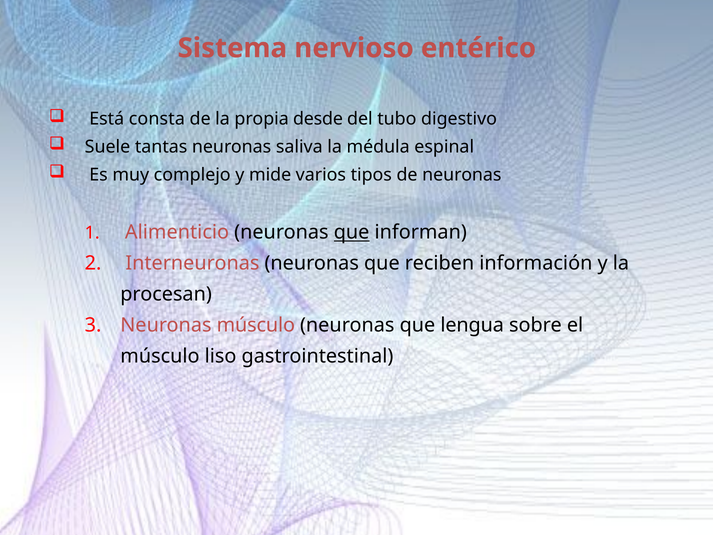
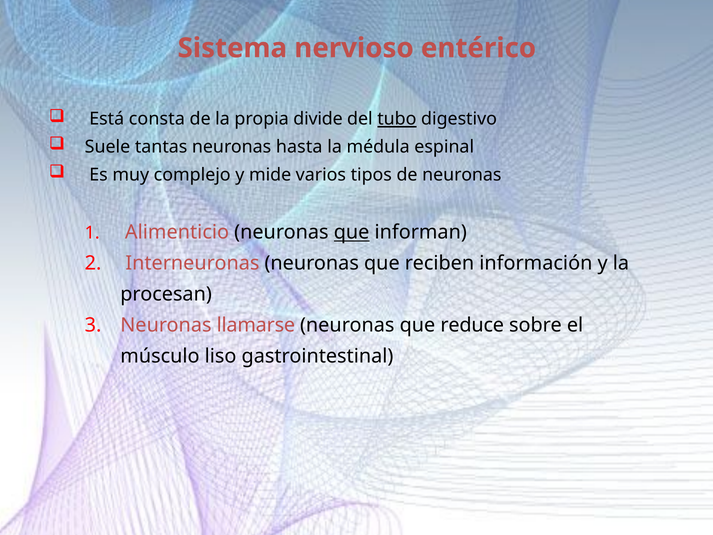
desde: desde -> divide (318, 119)
tubo underline: none -> present (397, 119)
saliva: saliva -> hasta (299, 147)
Neuronas músculo: músculo -> llamarse (256, 325)
lengua: lengua -> reduce (472, 325)
